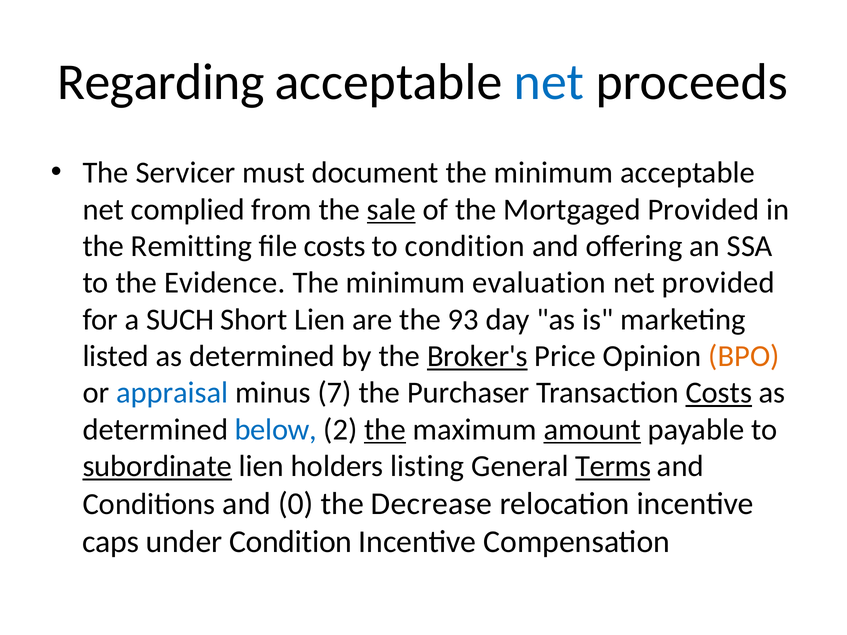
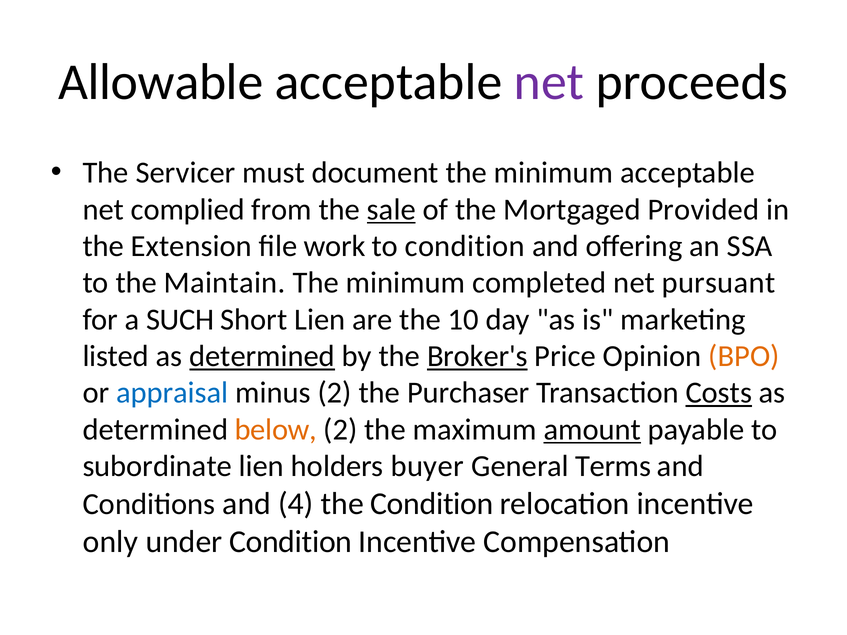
Regarding: Regarding -> Allowable (161, 82)
net colour: blue -> purple (549, 82)
Remitting: Remitting -> Extension (191, 246)
file costs: costs -> work (335, 246)
Evidence: Evidence -> Maintain (225, 283)
evaluation: evaluation -> completed (539, 283)
net provided: provided -> pursuant (718, 283)
93: 93 -> 10 (463, 320)
determined underline: none -> present (262, 356)
minus 7: 7 -> 2 (335, 393)
below colour: blue -> orange (276, 430)
the underline: present -> none (385, 430)
subordinate underline: present -> none (157, 466)
listing: listing -> buyer (427, 466)
Terms underline: present -> none (613, 466)
0: 0 -> 4 (296, 504)
the Decrease: Decrease -> Condition (432, 504)
caps: caps -> only (110, 542)
